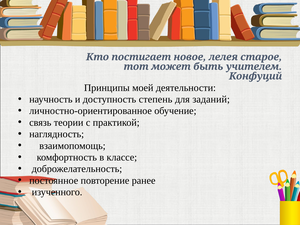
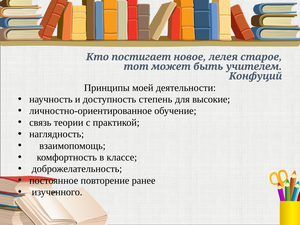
заданий: заданий -> высокие (211, 99)
